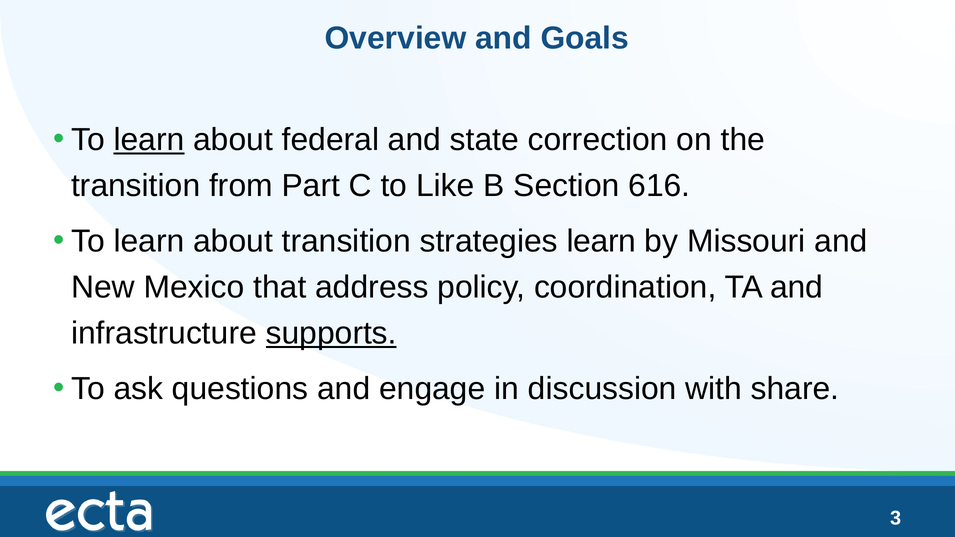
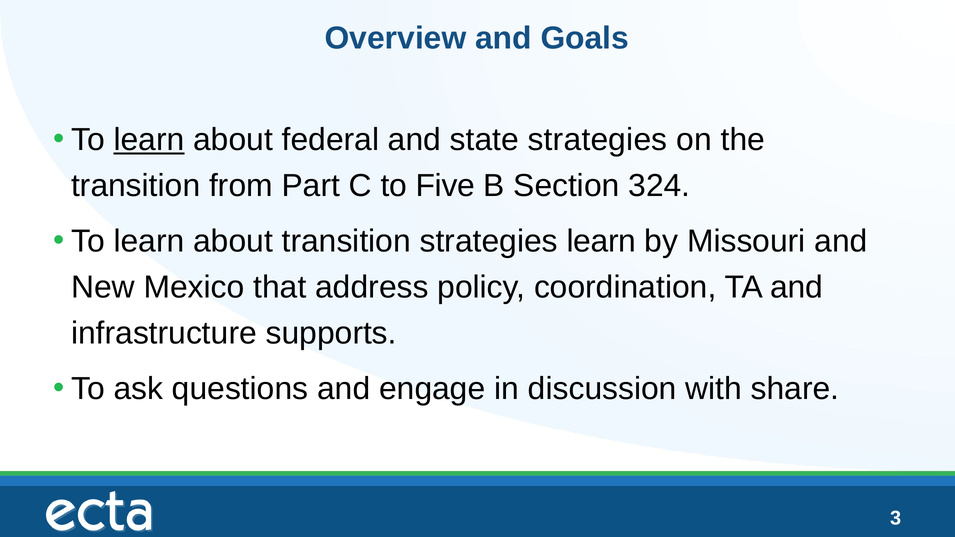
state correction: correction -> strategies (598, 140)
Like: Like -> Five (445, 186)
616: 616 -> 324 (659, 186)
supports underline: present -> none (331, 333)
